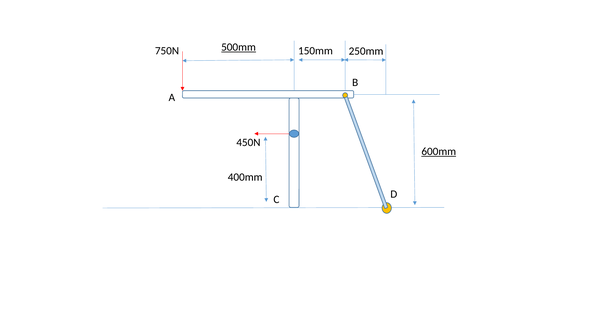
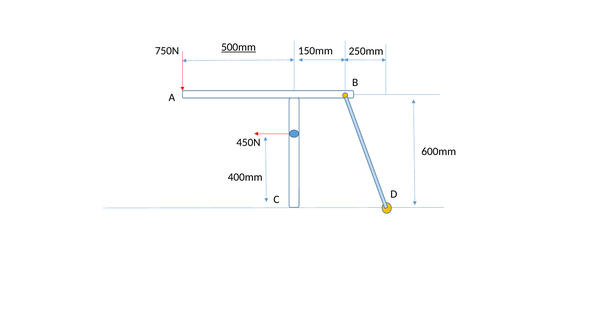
600mm underline: present -> none (439, 151)
